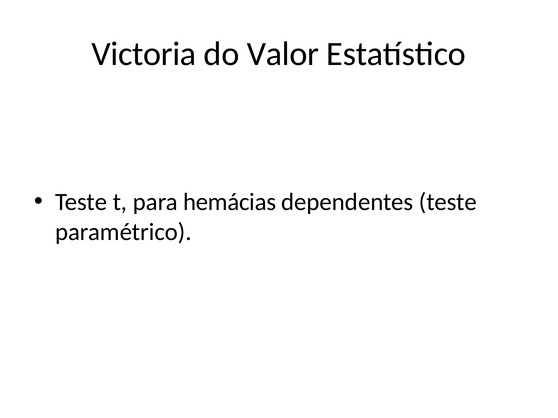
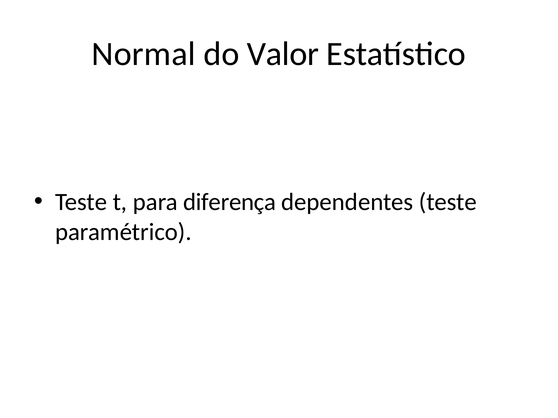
Victoria: Victoria -> Normal (144, 54)
hemácias: hemácias -> diferença (230, 202)
